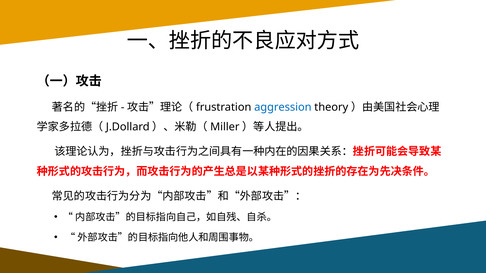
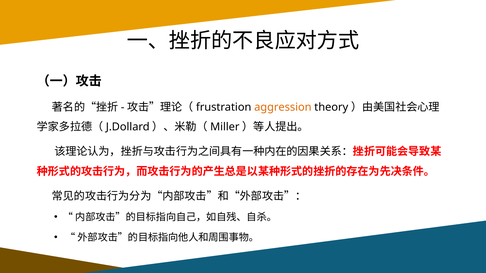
aggression colour: blue -> orange (283, 107)
